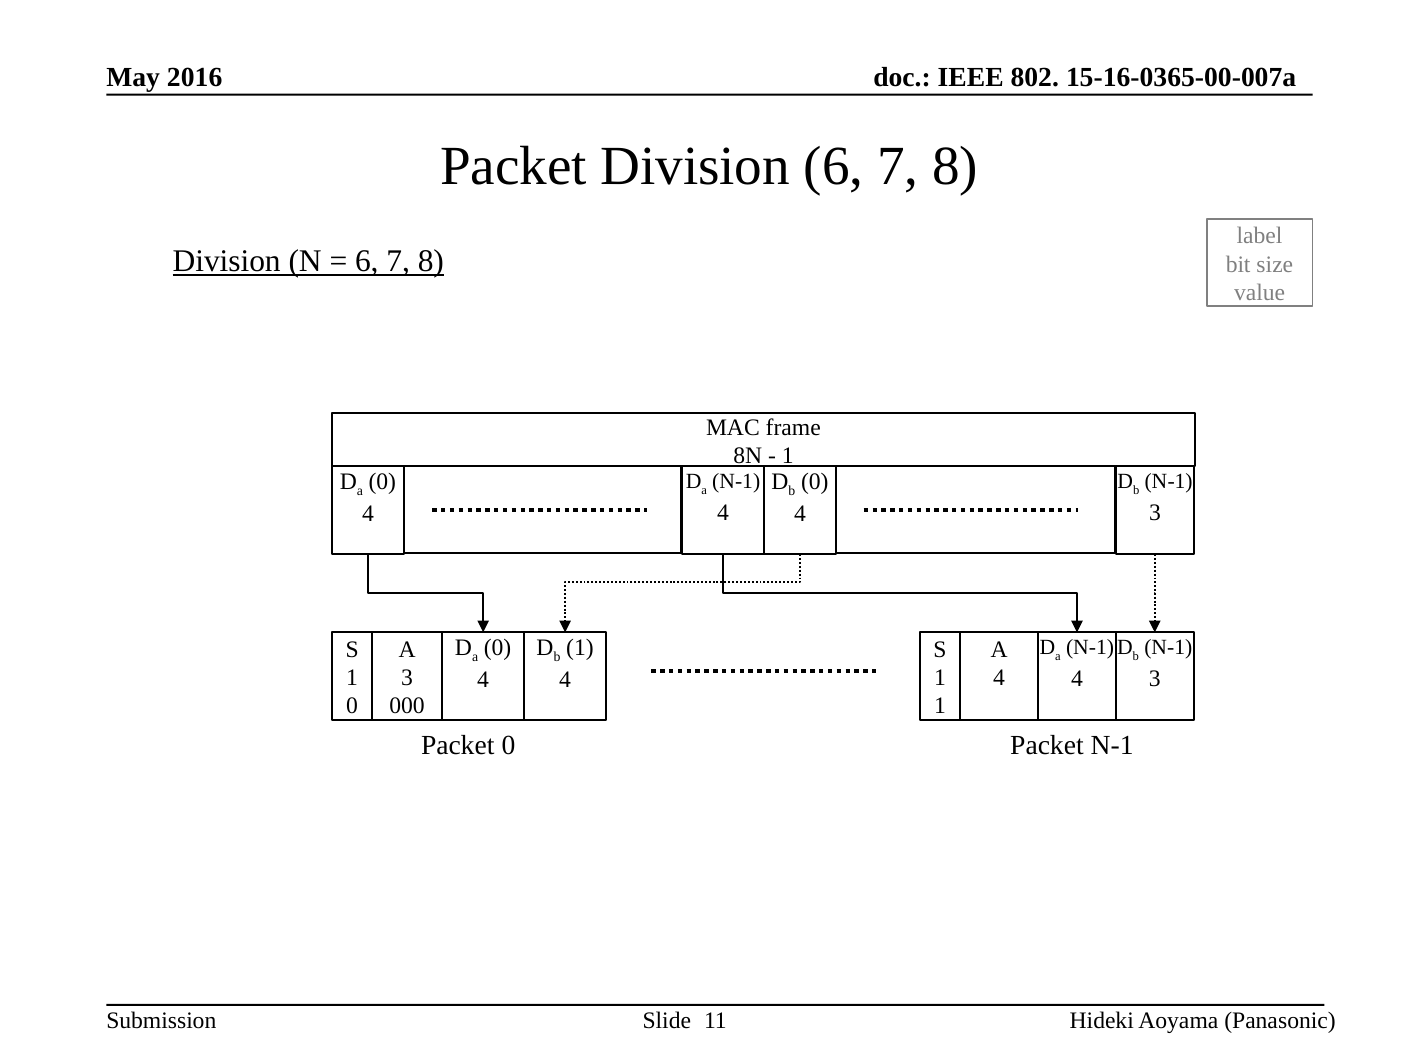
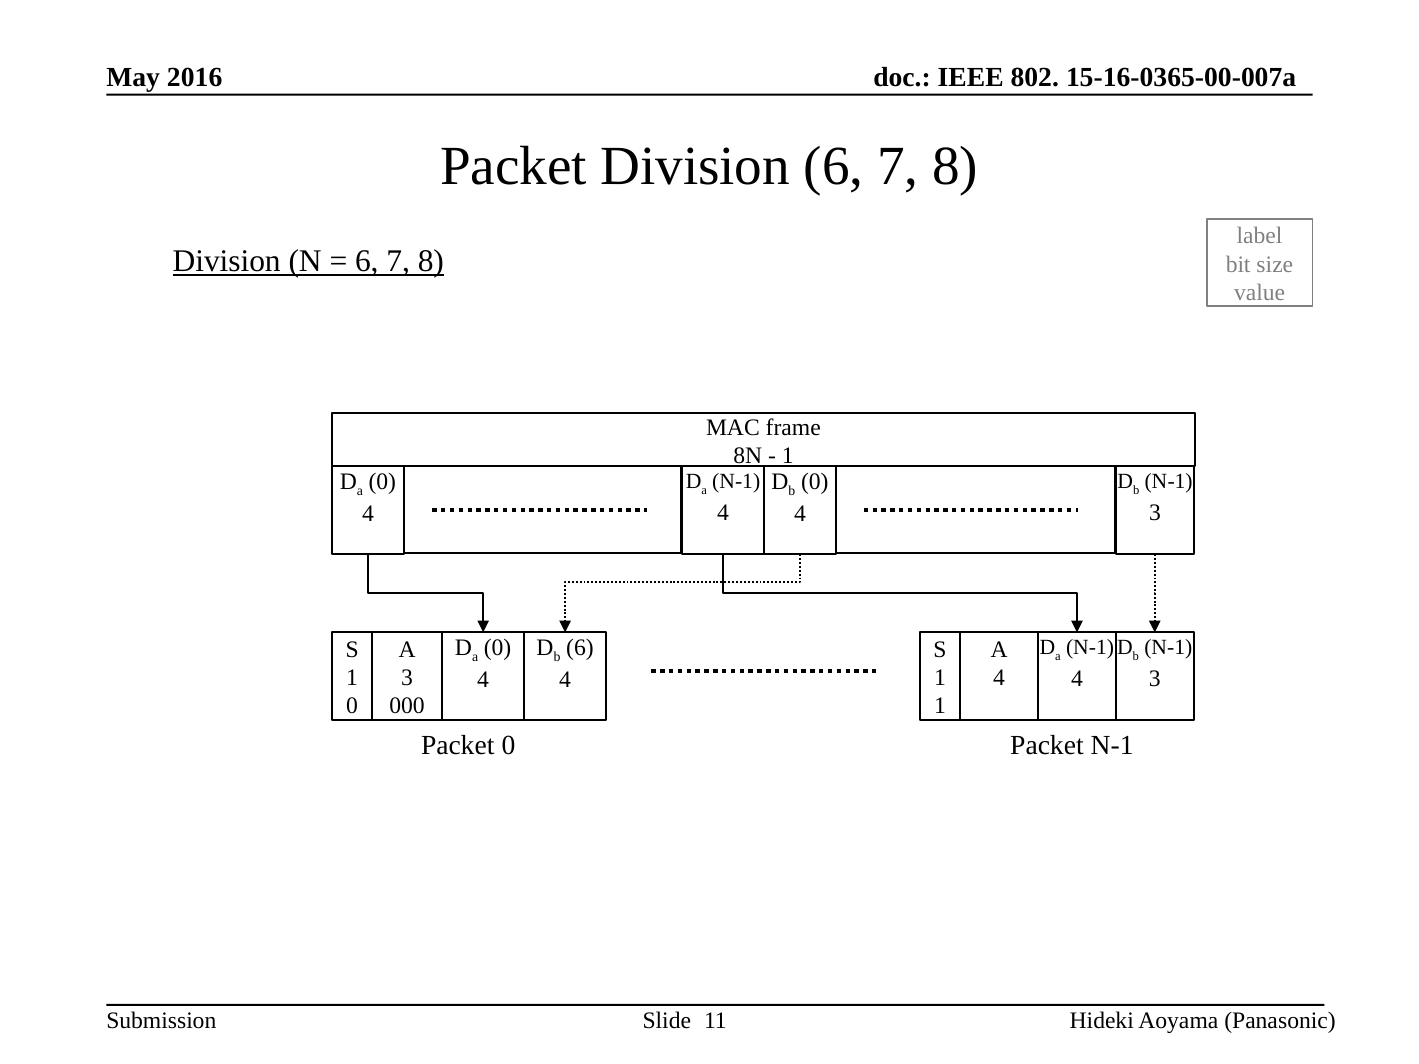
1: 1 -> 6 (580, 648)
